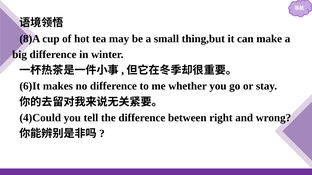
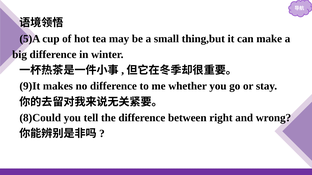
8)A: 8)A -> 5)A (30, 39)
6)It: 6)It -> 9)It (30, 86)
4)Could: 4)Could -> 8)Could (40, 118)
